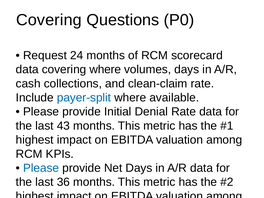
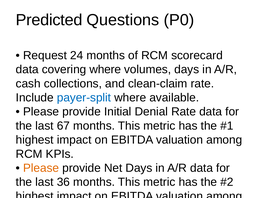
Covering: Covering -> Predicted (49, 20)
43: 43 -> 67 (63, 126)
Please colour: blue -> orange (41, 168)
